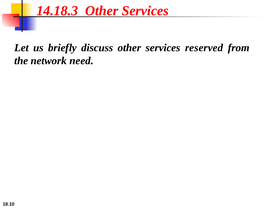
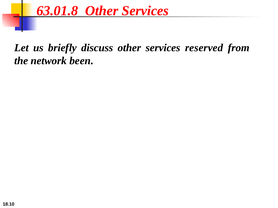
14.18.3: 14.18.3 -> 63.01.8 (57, 11)
need: need -> been (81, 61)
